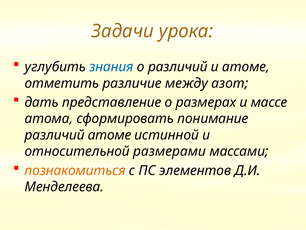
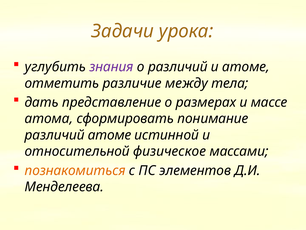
знания colour: blue -> purple (111, 67)
азот: азот -> тела (230, 83)
размерами: размерами -> физическое (170, 151)
